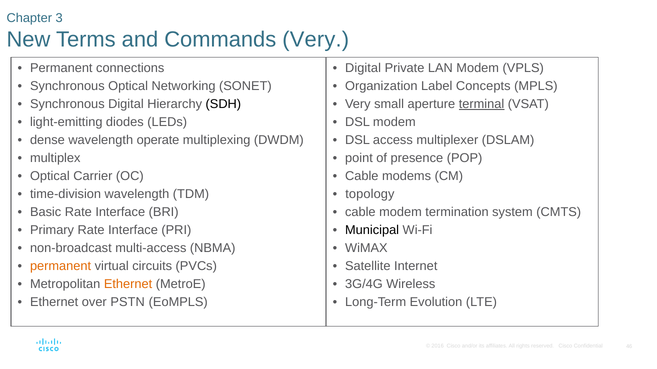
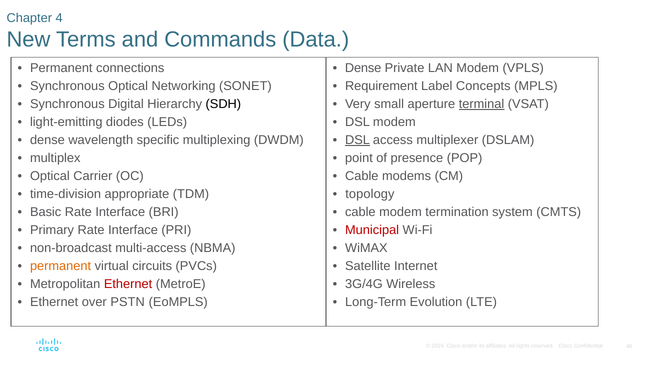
3: 3 -> 4 (59, 18)
Commands Very: Very -> Data (316, 39)
Digital: Digital -> Dense (363, 68)
Organization: Organization -> Requirement (381, 86)
operate: operate -> specific (158, 140)
DSL underline: none -> present (358, 140)
time-division wavelength: wavelength -> appropriate (137, 194)
Municipal colour: black -> red (372, 230)
Ethernet colour: orange -> red (128, 284)
